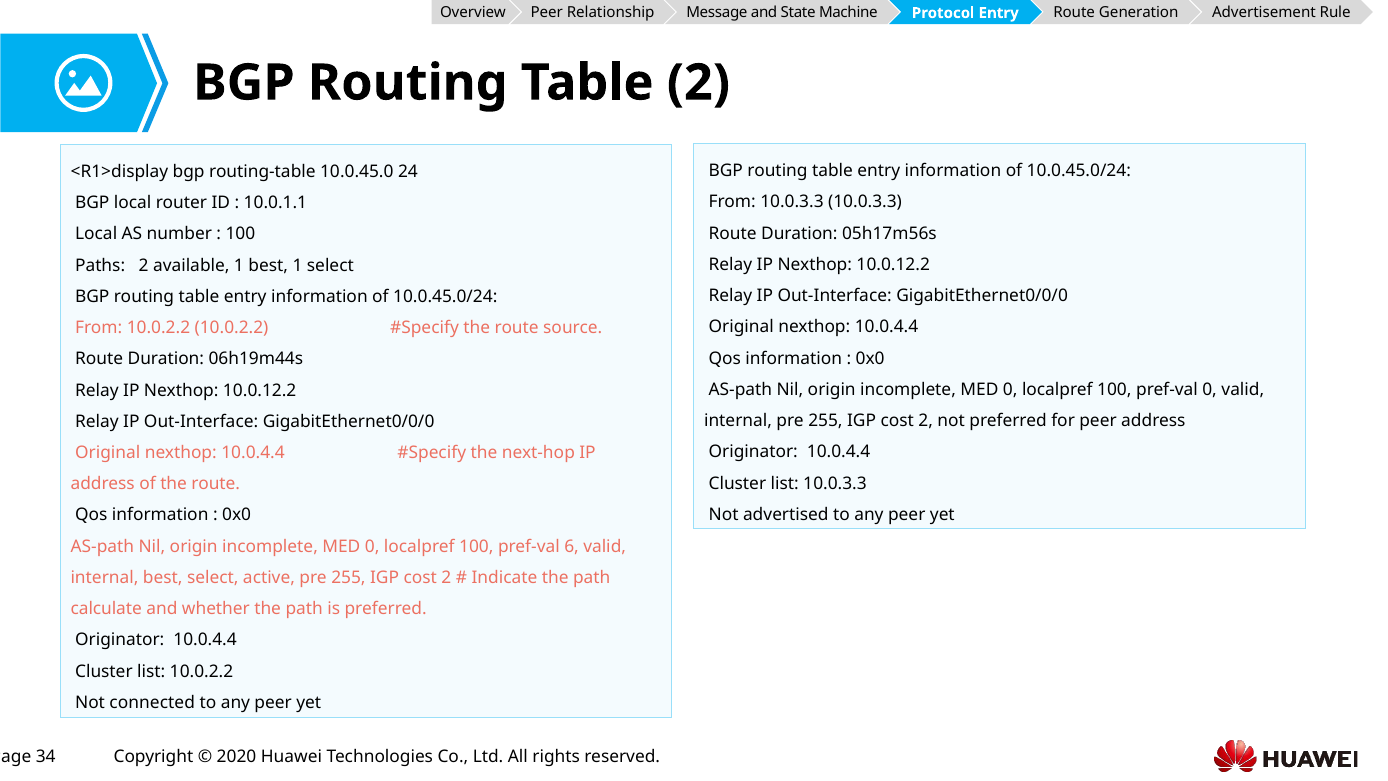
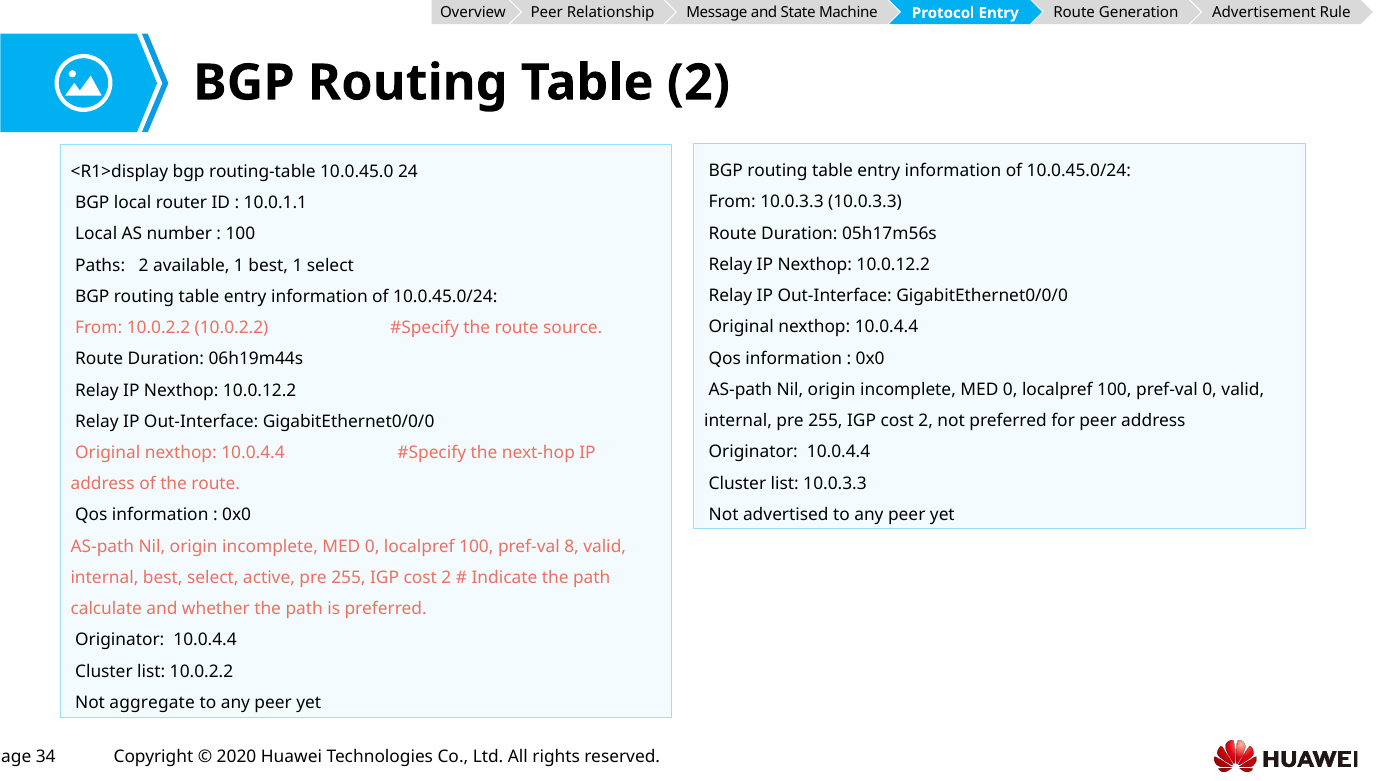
6: 6 -> 8 (572, 546)
connected: connected -> aggregate (152, 702)
